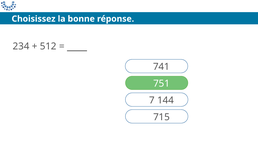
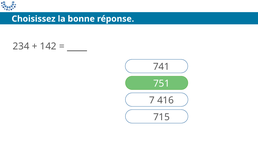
512: 512 -> 142 (48, 46)
144: 144 -> 416 (166, 100)
